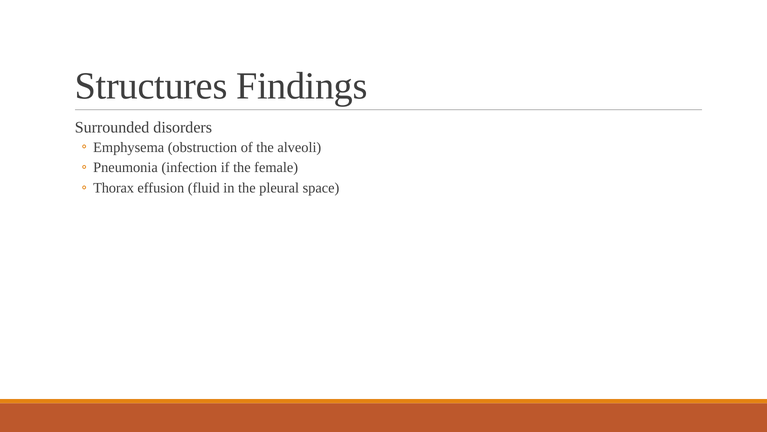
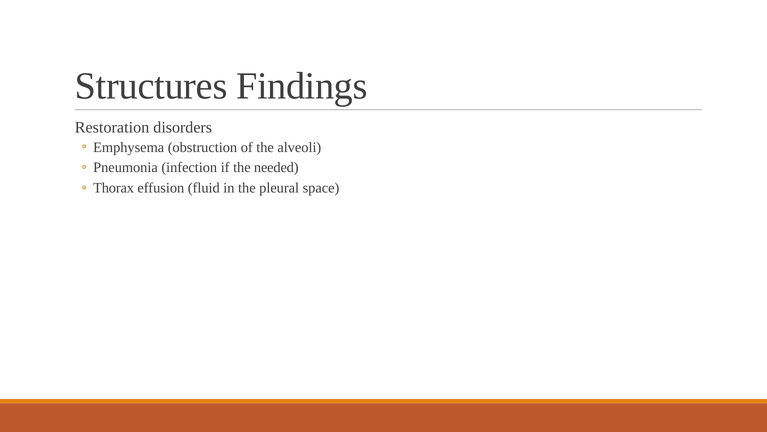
Surrounded: Surrounded -> Restoration (112, 128)
female: female -> needed (276, 167)
